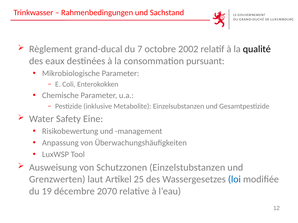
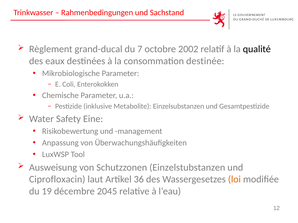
pursuant: pursuant -> destinée (205, 61)
Grenzwerten: Grenzwerten -> Ciprofloxacin (57, 180)
25: 25 -> 36 (139, 180)
loi colour: blue -> orange (234, 180)
2070: 2070 -> 2045 (107, 192)
